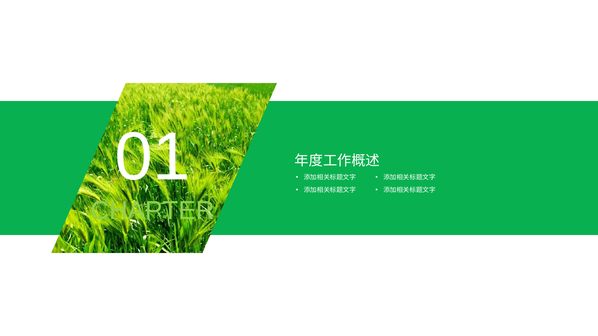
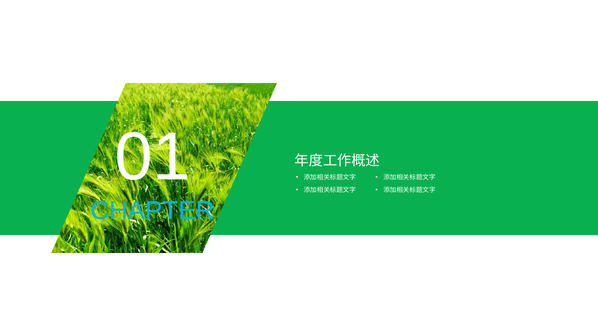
CHAPTER colour: light green -> light blue (153, 211)
